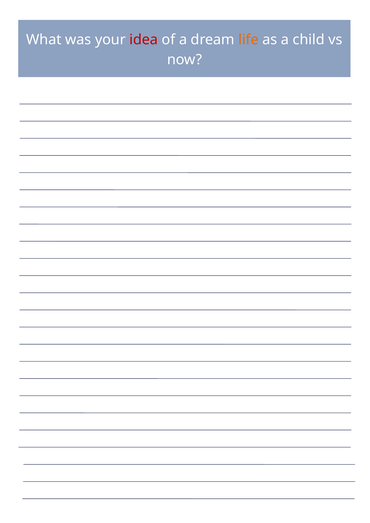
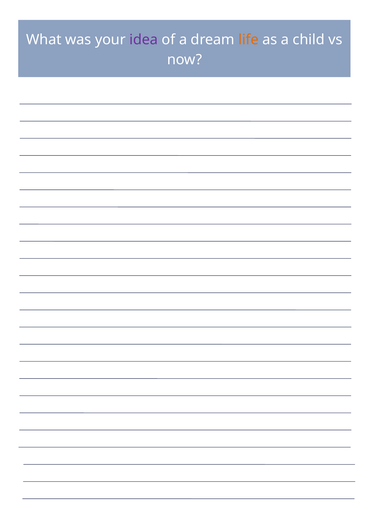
idea colour: red -> purple (144, 40)
